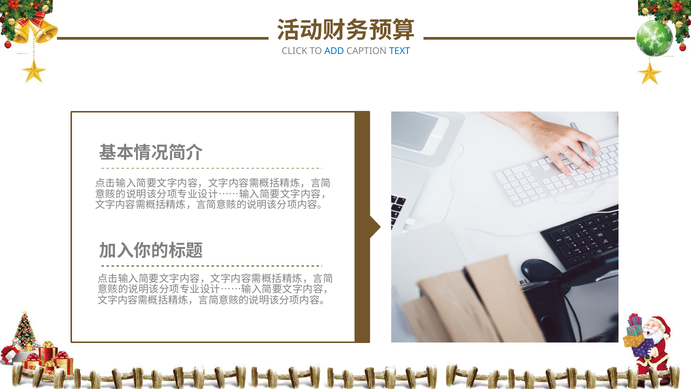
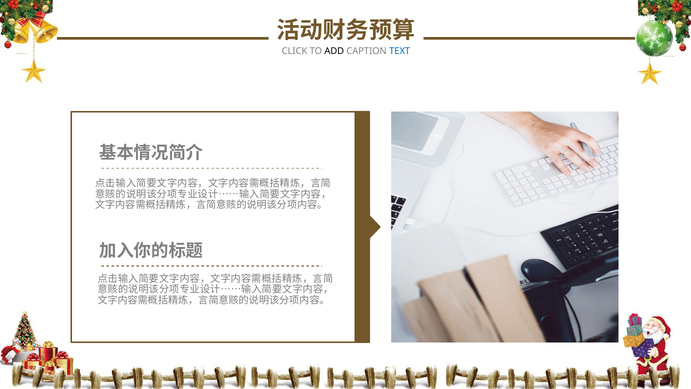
ADD colour: blue -> black (334, 51)
